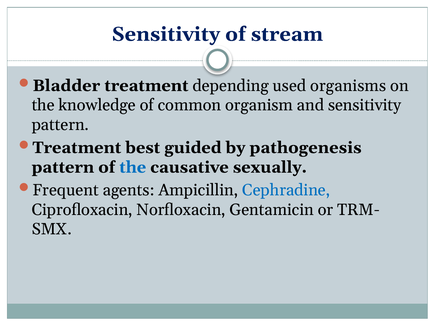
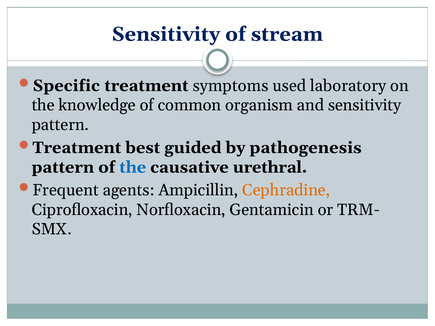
Bladder: Bladder -> Specific (66, 86)
depending: depending -> symptoms (231, 86)
organisms: organisms -> laboratory (348, 86)
sexually: sexually -> urethral (270, 167)
Cephradine colour: blue -> orange (286, 190)
